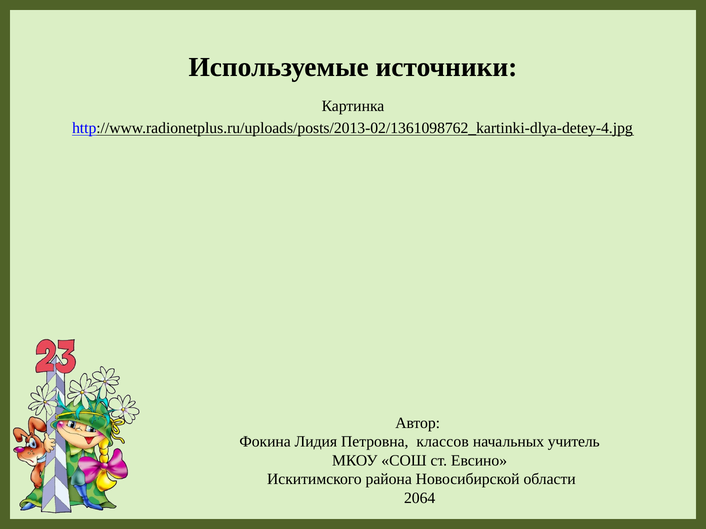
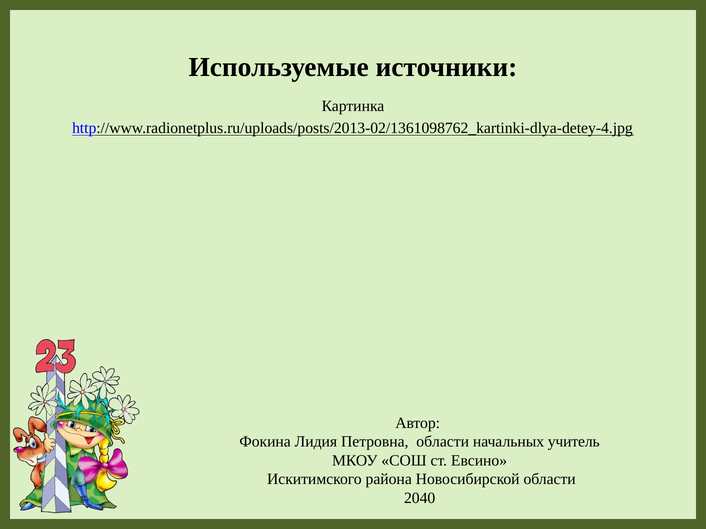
Петровна классов: классов -> области (443, 442)
2064: 2064 -> 2040 (420, 499)
